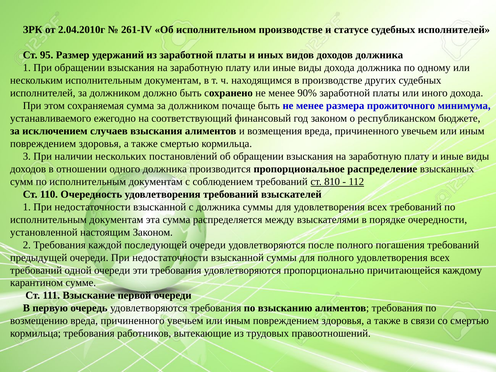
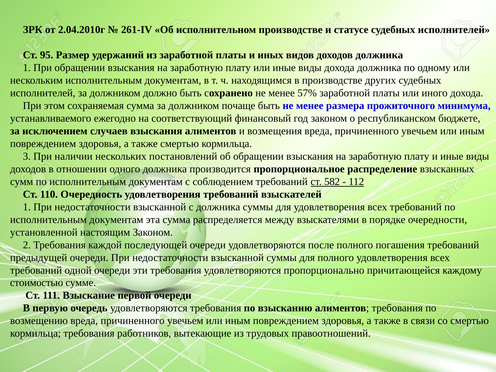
90%: 90% -> 57% (307, 93)
810: 810 -> 582 (332, 182)
карантином: карантином -> стоимостью (37, 283)
